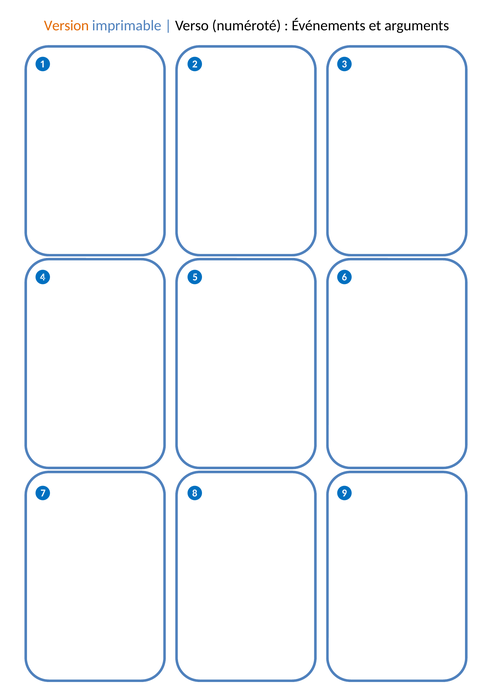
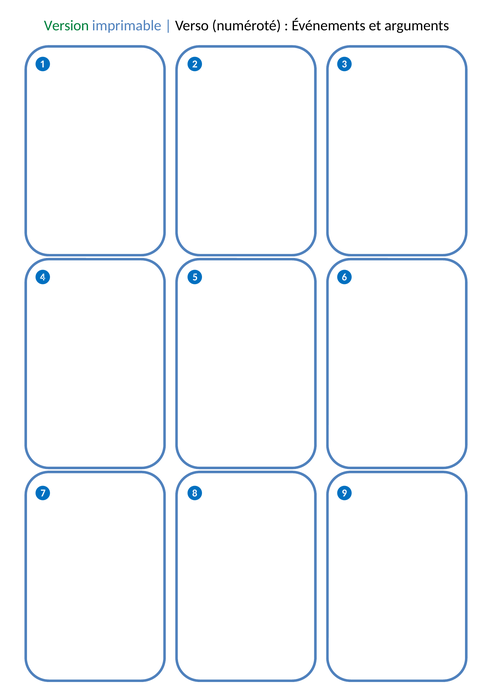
Version colour: orange -> green (66, 26)
